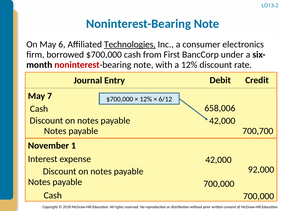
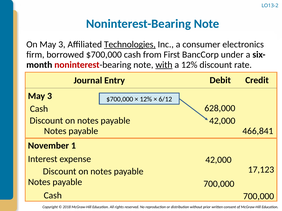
On May 6: 6 -> 3 (62, 45)
with underline: none -> present (164, 65)
7: 7 -> 3 (50, 96)
658,006: 658,006 -> 628,000 (220, 109)
700,700: 700,700 -> 466,841 (258, 131)
92,000: 92,000 -> 17,123 (261, 170)
